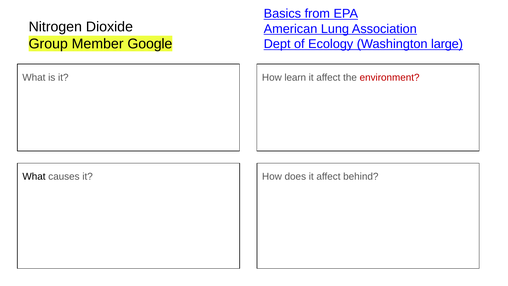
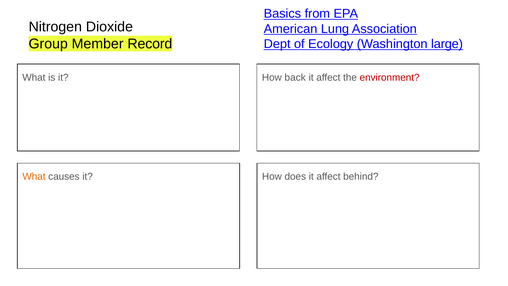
Google: Google -> Record (150, 44)
learn: learn -> back (295, 78)
What colour: black -> orange (34, 177)
